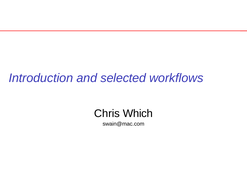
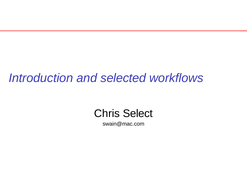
Which: Which -> Select (138, 114)
